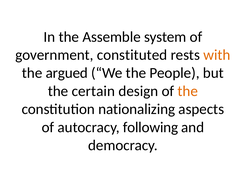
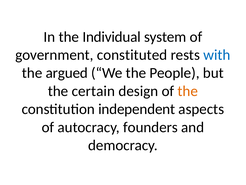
Assemble: Assemble -> Individual (112, 37)
with colour: orange -> blue (217, 55)
nationalizing: nationalizing -> independent (137, 109)
following: following -> founders (150, 127)
